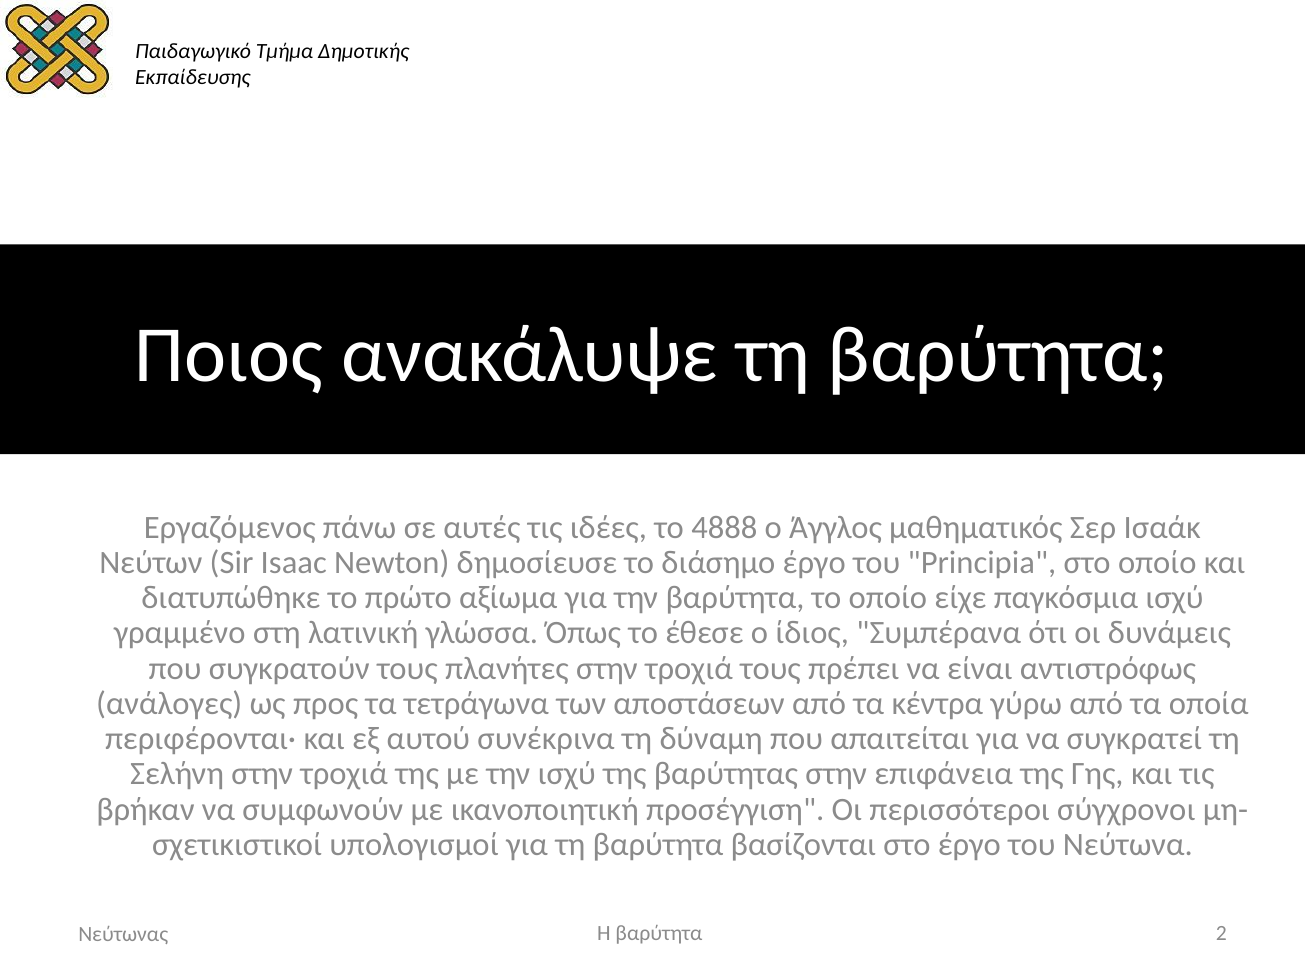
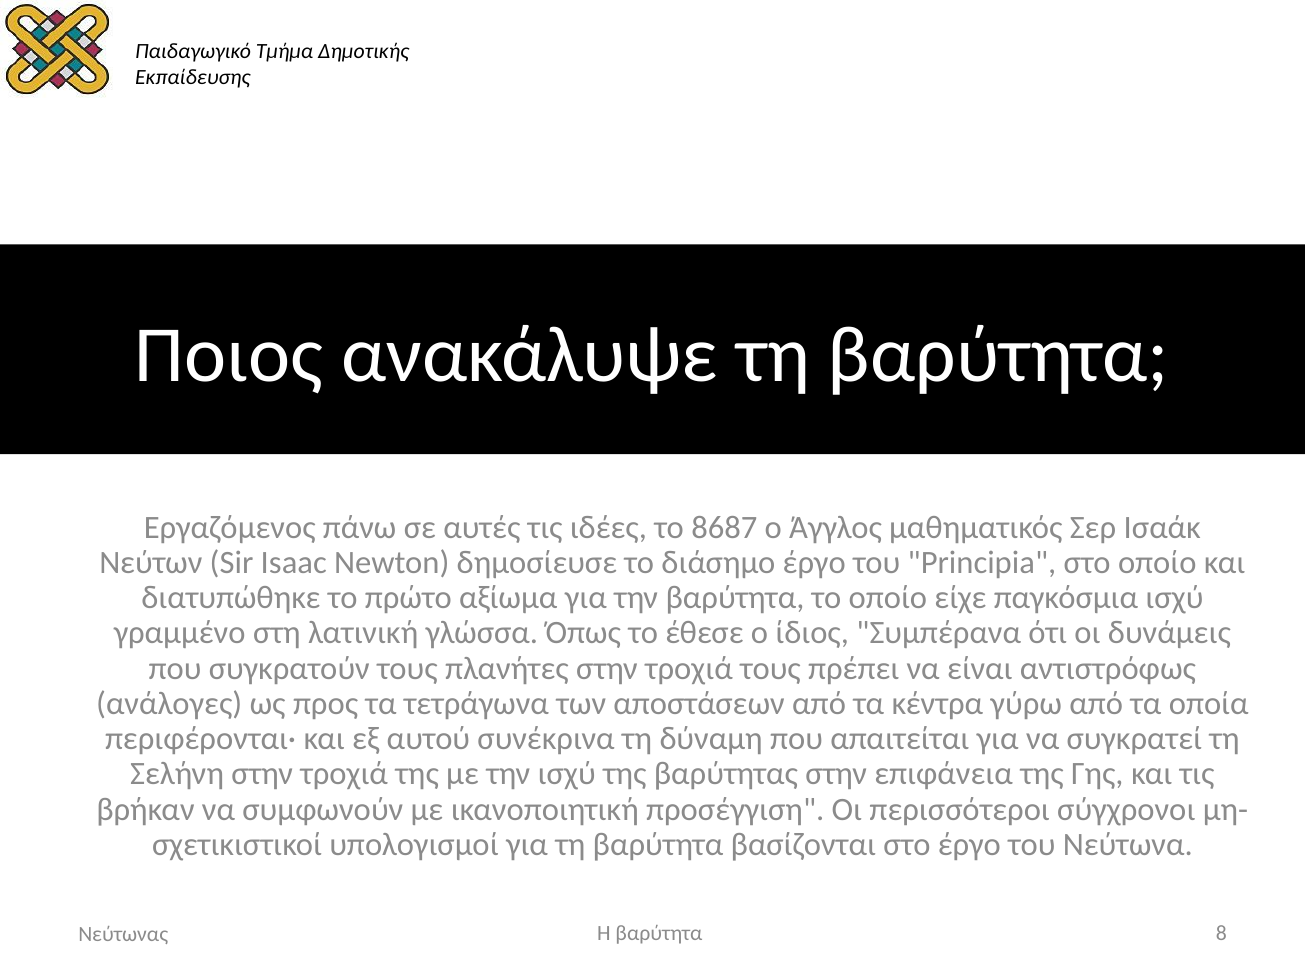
4888: 4888 -> 8687 (724, 528)
2: 2 -> 8 (1221, 934)
